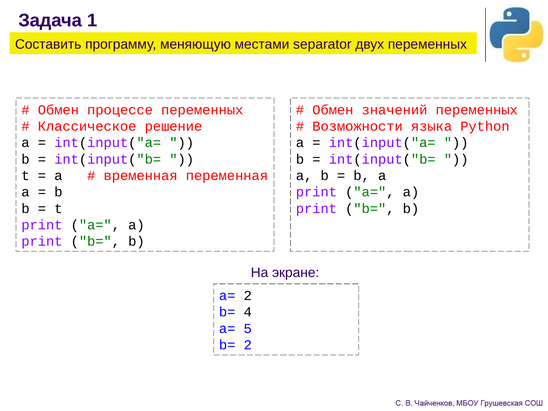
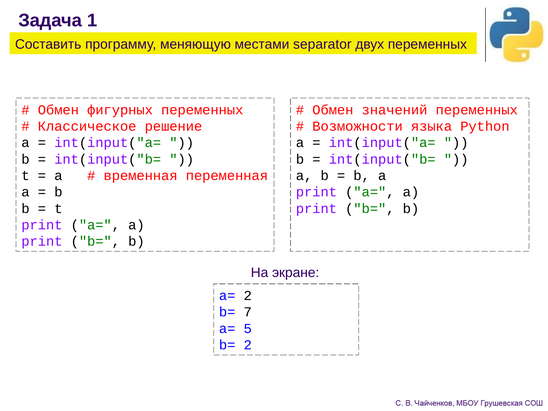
процессе: процессе -> фигурных (120, 110)
4: 4 -> 7 (248, 312)
